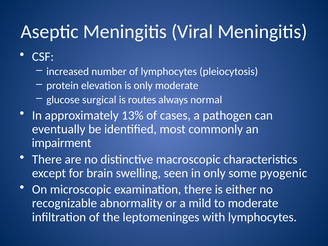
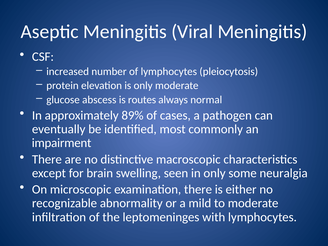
surgical: surgical -> abscess (99, 100)
13%: 13% -> 89% (133, 115)
pyogenic: pyogenic -> neuralgia (284, 173)
